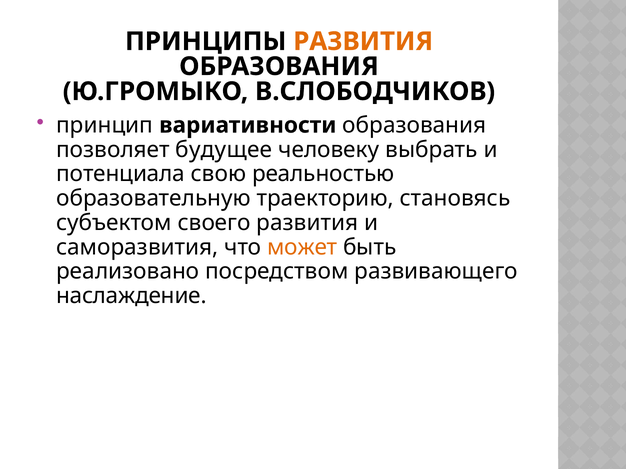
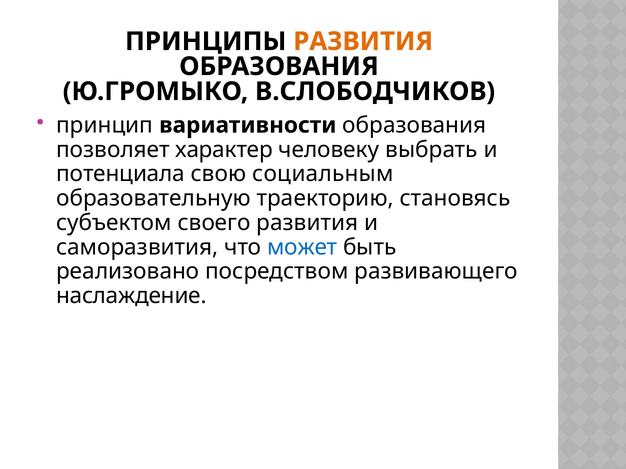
будущее: будущее -> характер (224, 150)
реальностью: реальностью -> социальным (323, 174)
может colour: orange -> blue (302, 247)
